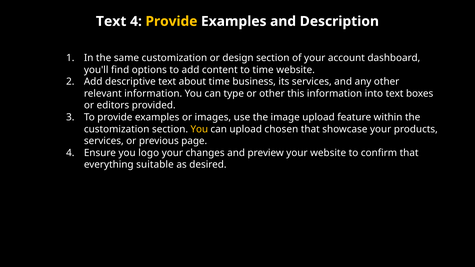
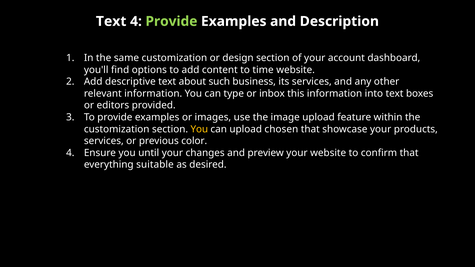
Provide colour: yellow -> light green (171, 21)
about time: time -> such (219, 82)
or other: other -> inbox (272, 94)
page: page -> color (194, 141)
logo: logo -> until (149, 153)
